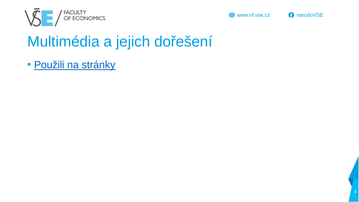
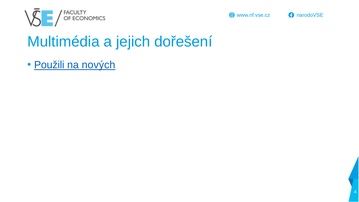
stránky: stránky -> nových (99, 65)
